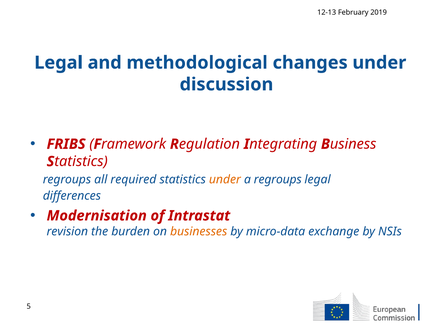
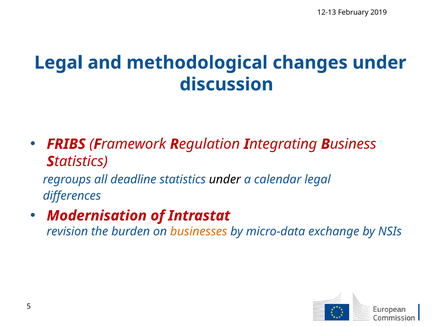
required: required -> deadline (133, 180)
under colour: orange -> black (225, 180)
a regroups: regroups -> calendar (278, 180)
